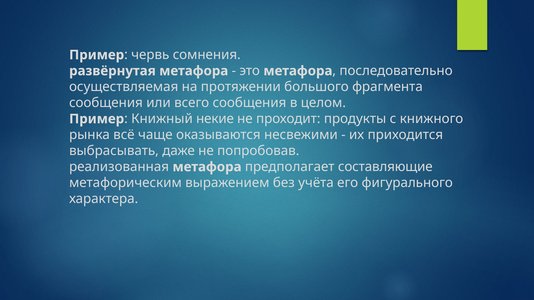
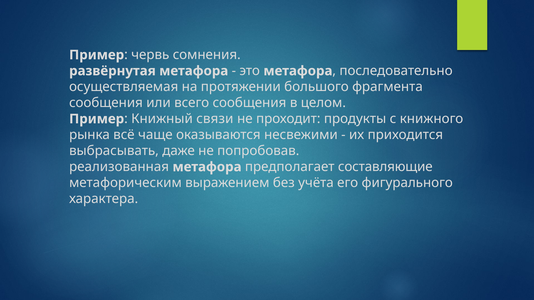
некие: некие -> связи (215, 119)
